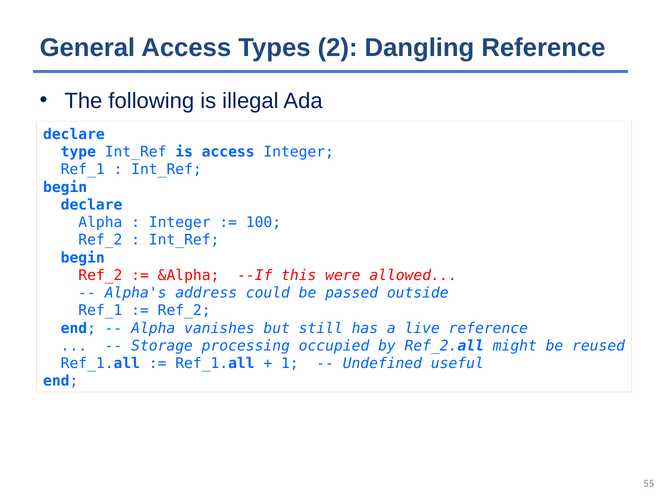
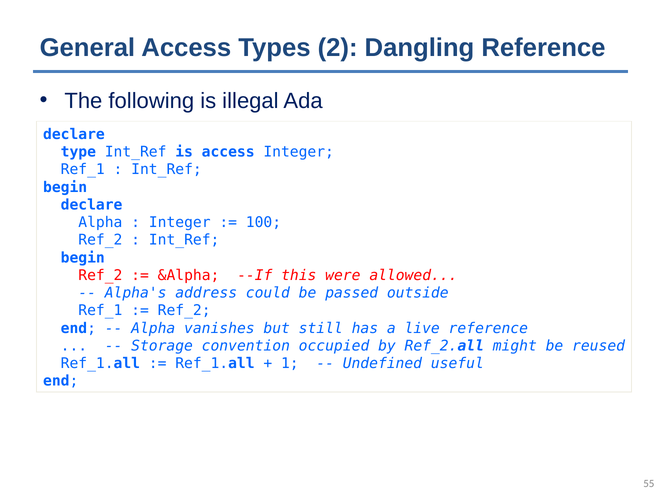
processing: processing -> convention (246, 346)
